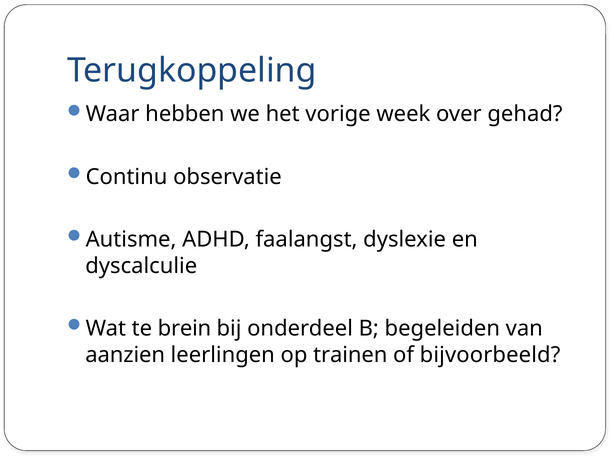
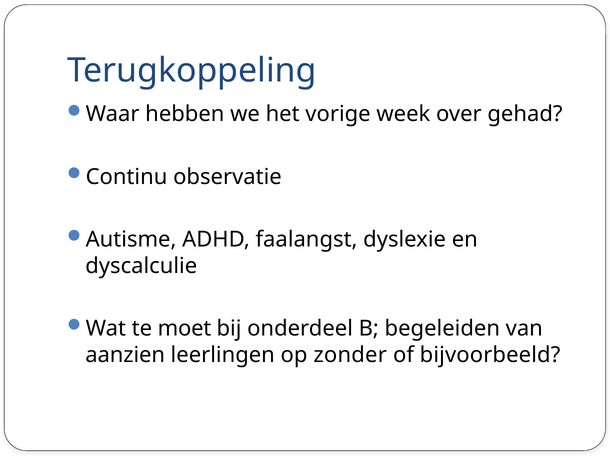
brein: brein -> moet (184, 329)
trainen: trainen -> zonder (350, 355)
